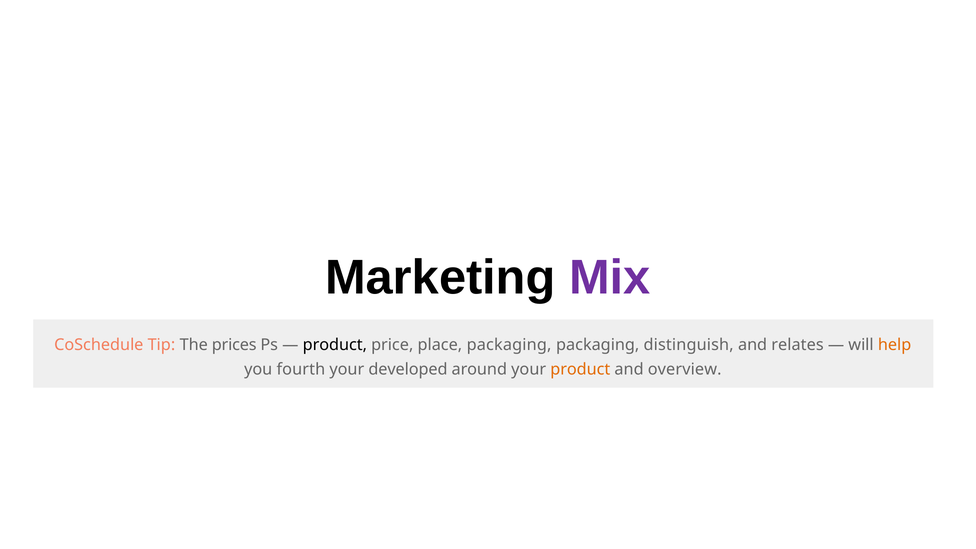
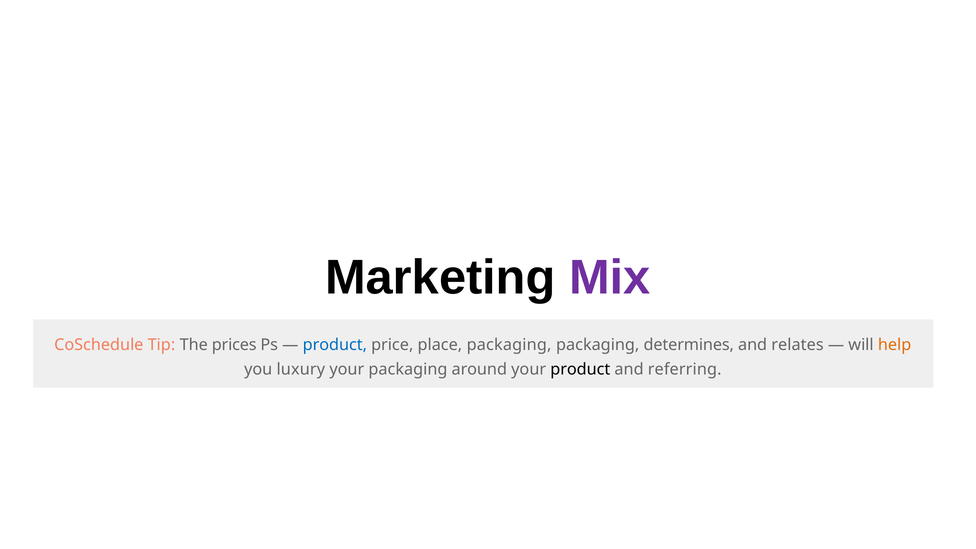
product colour: black -> blue (335, 345)
distinguish: distinguish -> determines (689, 345)
fourth: fourth -> luxury (301, 369)
your developed: developed -> packaging (408, 369)
product colour: orange -> black (580, 369)
overview: overview -> referring (685, 369)
